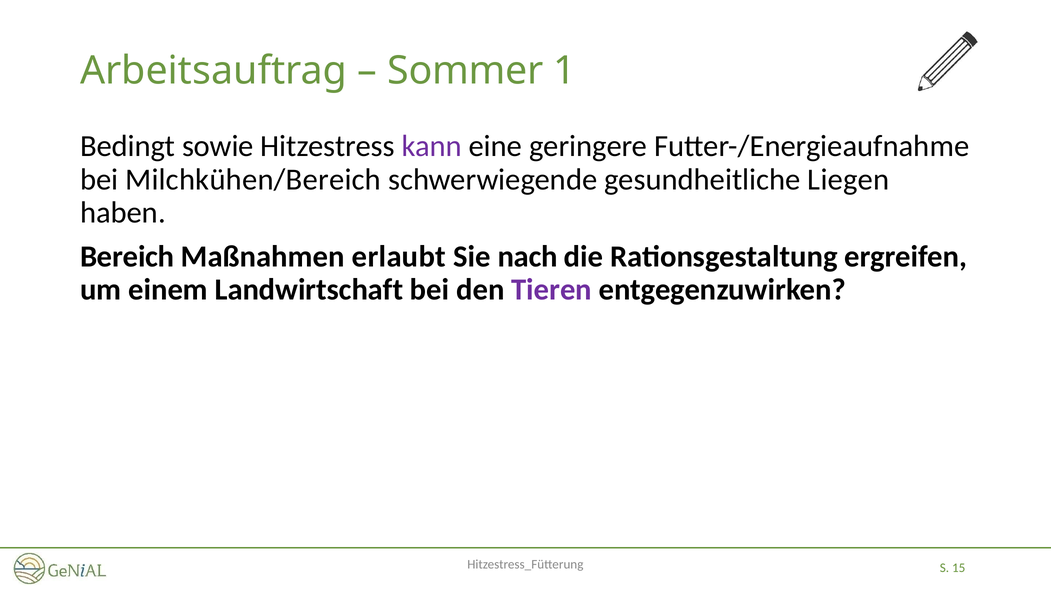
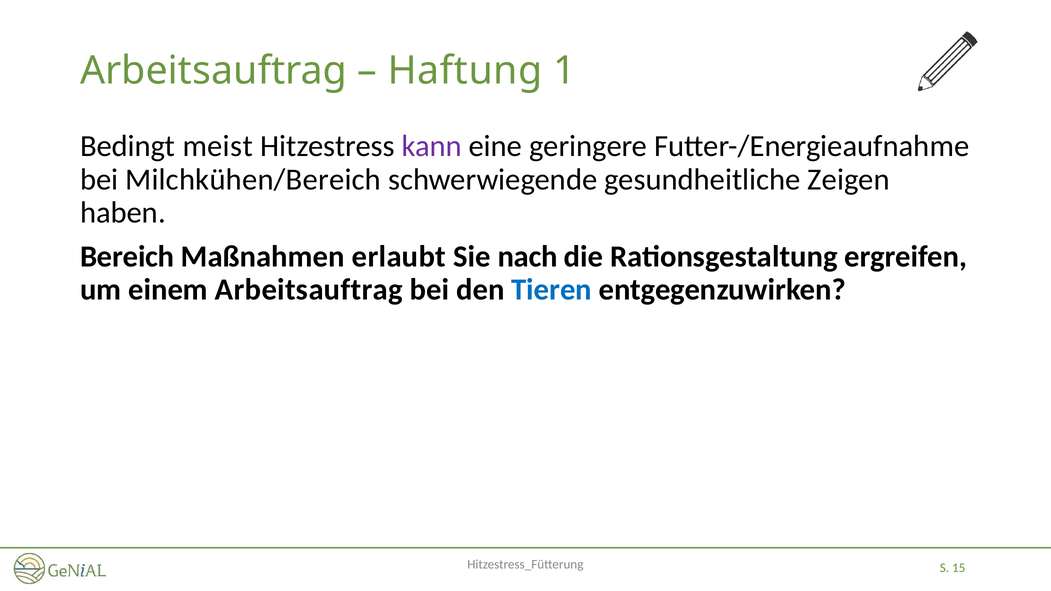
Sommer: Sommer -> Haftung (465, 71)
sowie: sowie -> meist (218, 146)
Liegen: Liegen -> Zeigen (849, 179)
einem Landwirtschaft: Landwirtschaft -> Arbeitsauftrag (309, 290)
Tieren colour: purple -> blue (552, 290)
